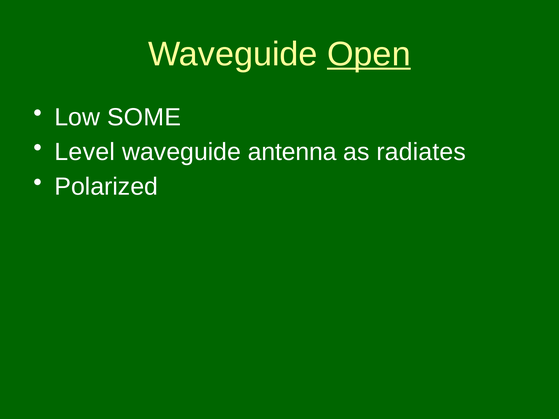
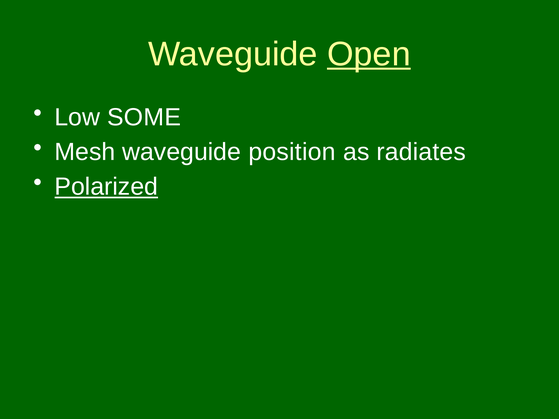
Level: Level -> Mesh (85, 152)
antenna: antenna -> position (292, 152)
Polarized underline: none -> present (106, 187)
